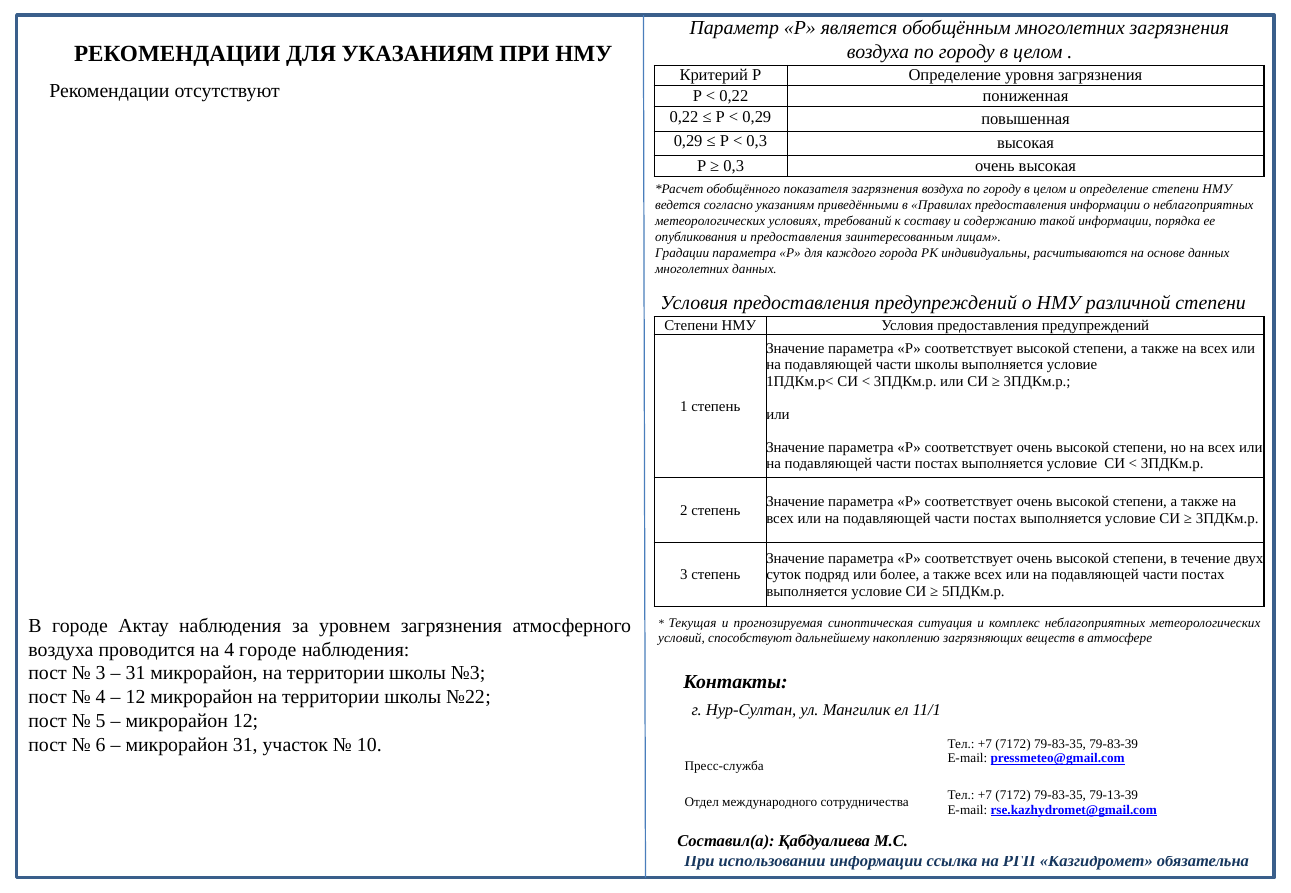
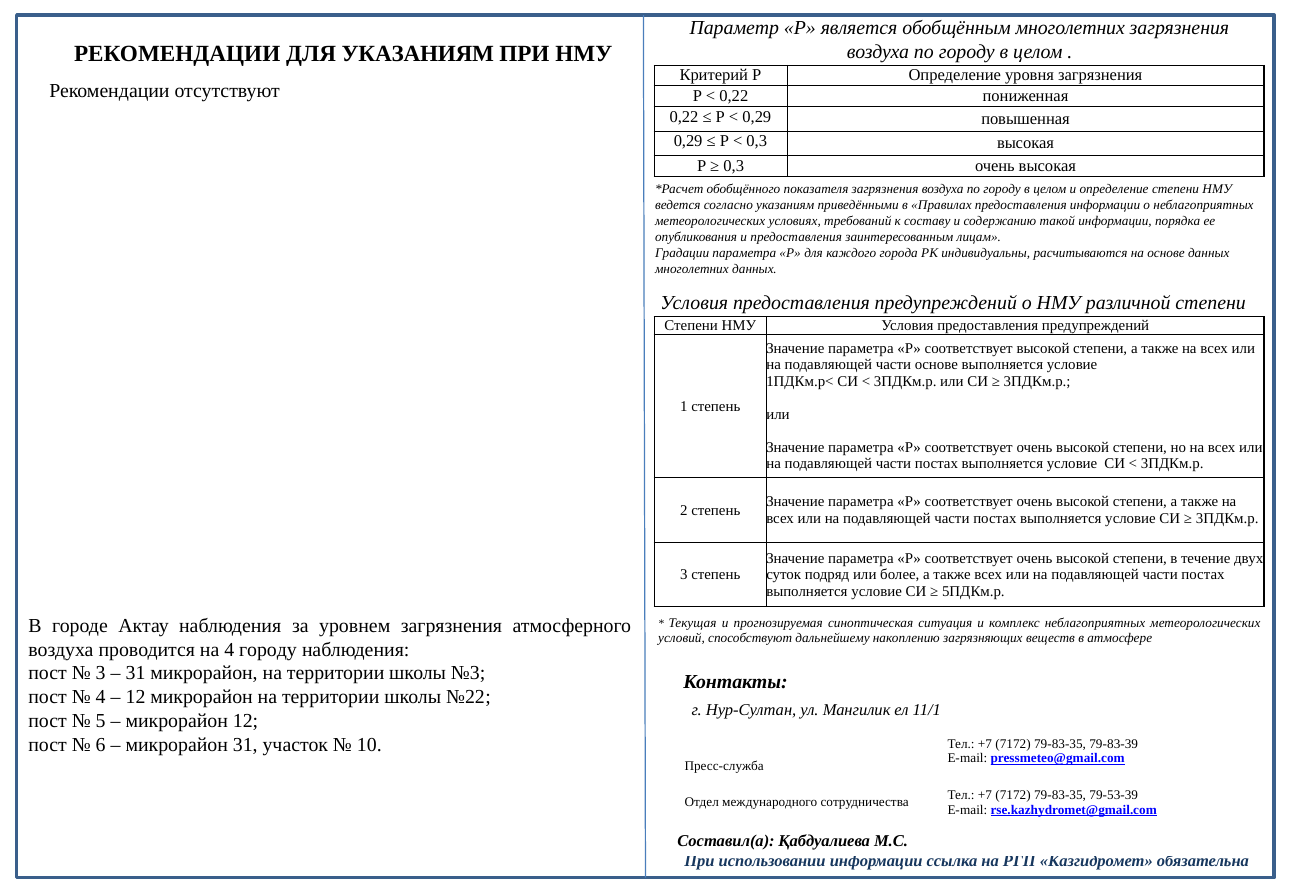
части школы: школы -> основе (936, 365)
4 городе: городе -> городу (268, 650)
79-13-39: 79-13-39 -> 79-53-39 (1114, 796)
